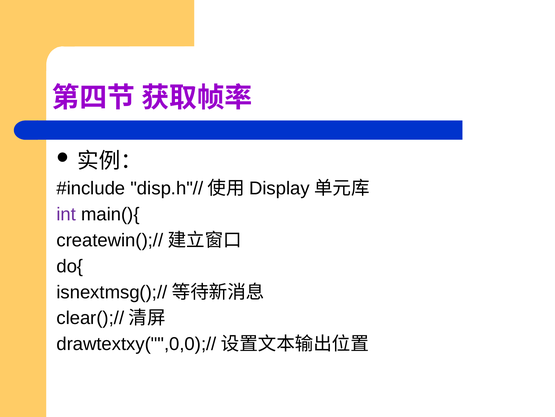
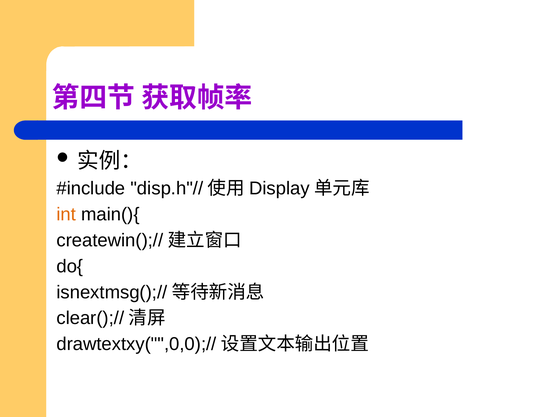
int colour: purple -> orange (66, 214)
